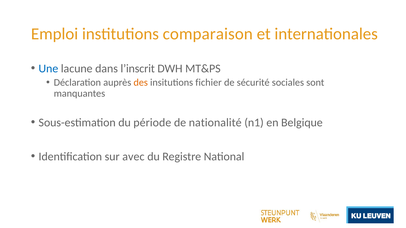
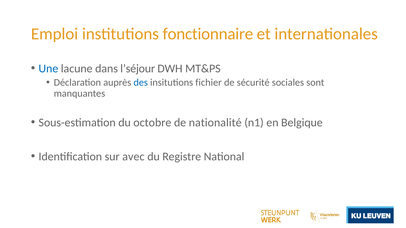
comparaison: comparaison -> fonctionnaire (208, 34)
l’inscrit: l’inscrit -> l’séjour (138, 69)
des colour: orange -> blue (141, 83)
période: période -> octobre (152, 123)
